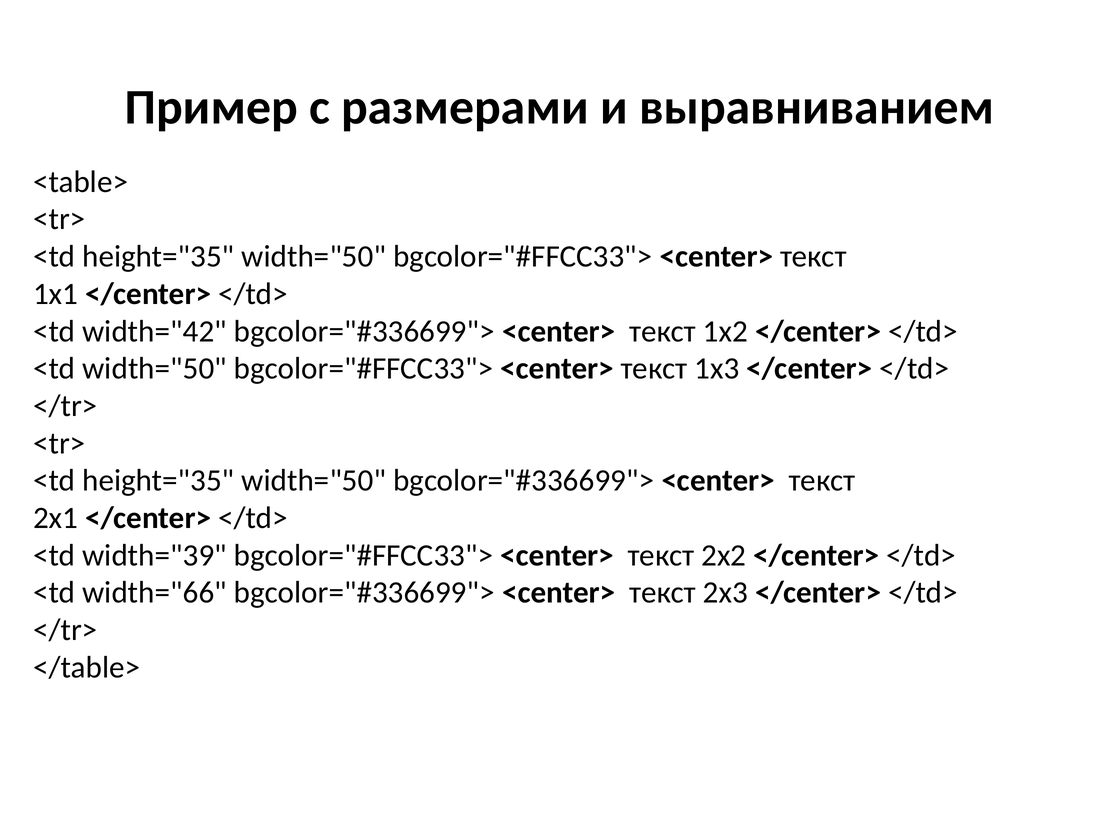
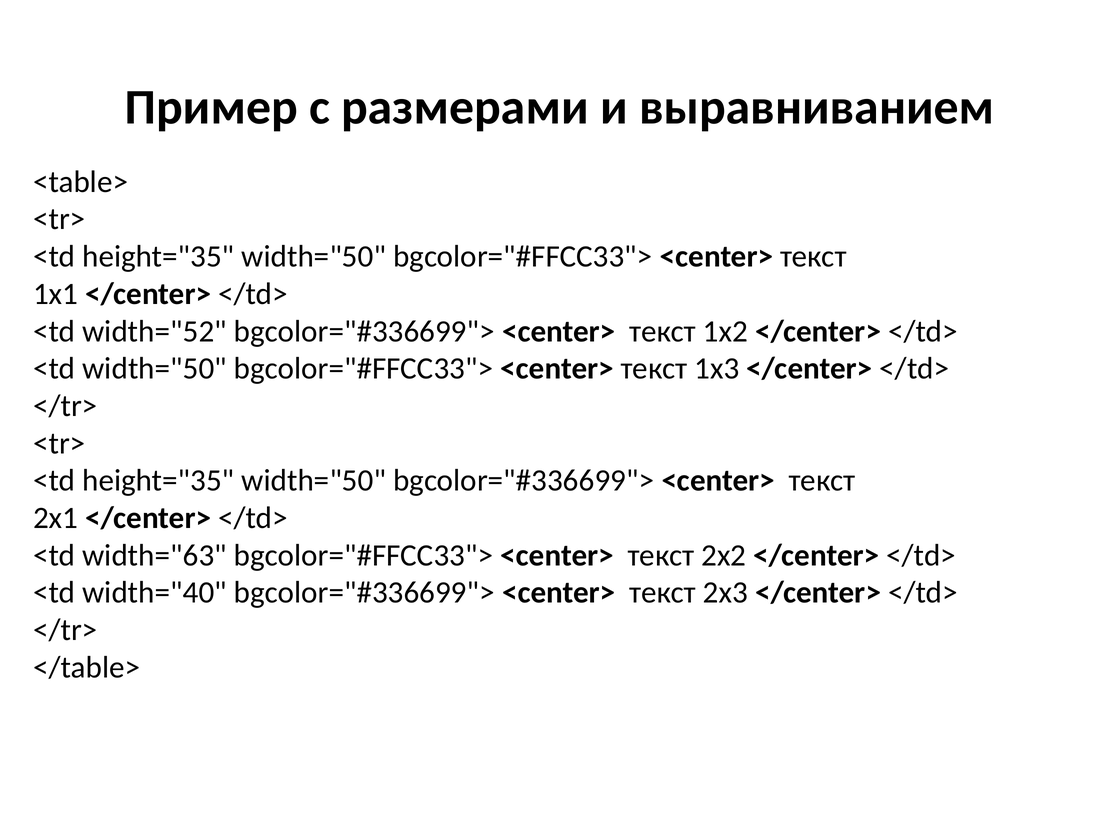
width="42: width="42 -> width="52 (154, 331)
width="39: width="39 -> width="63 (154, 555)
width="66: width="66 -> width="40 (154, 593)
